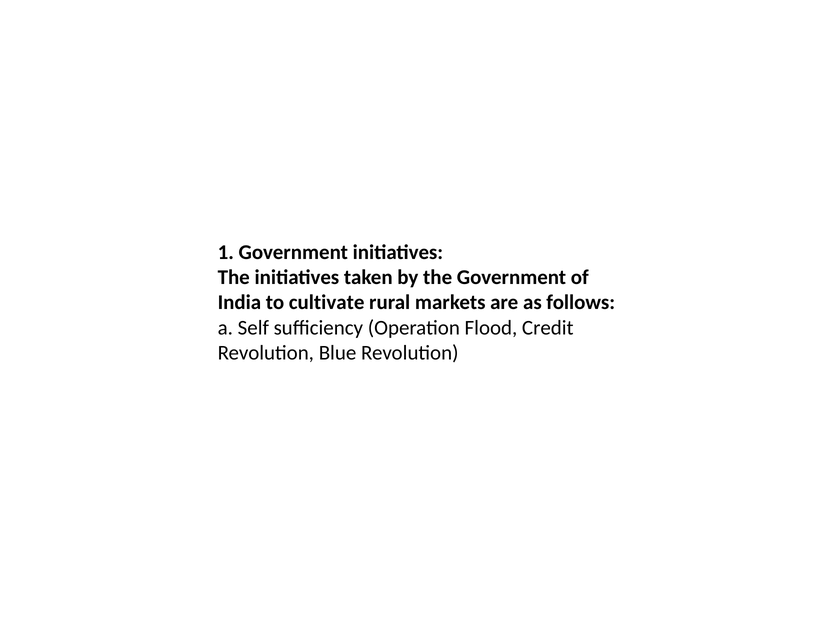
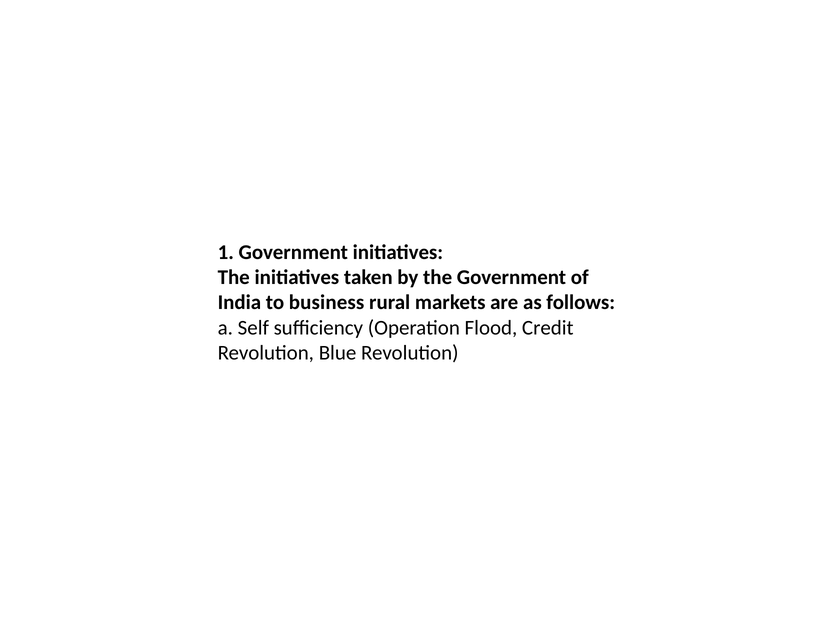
cultivate: cultivate -> business (327, 302)
